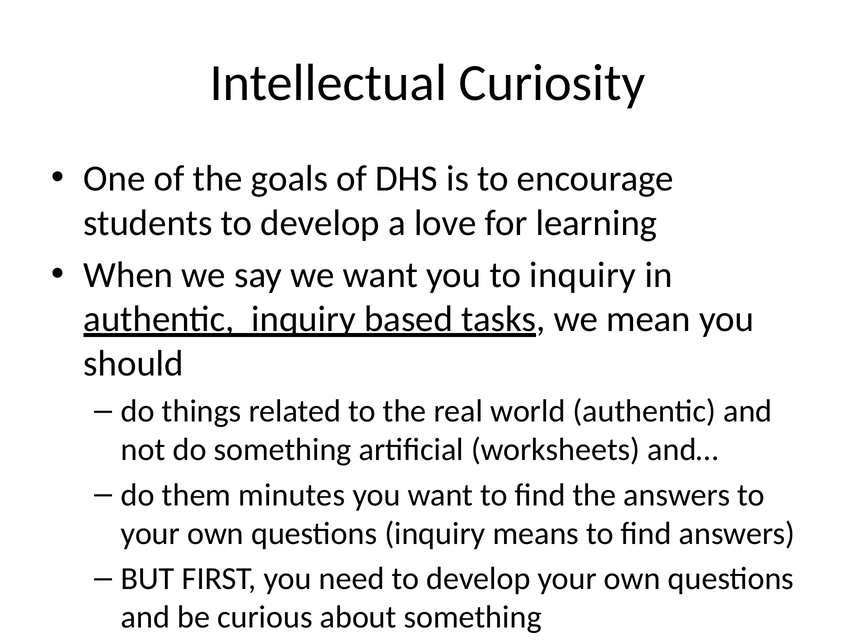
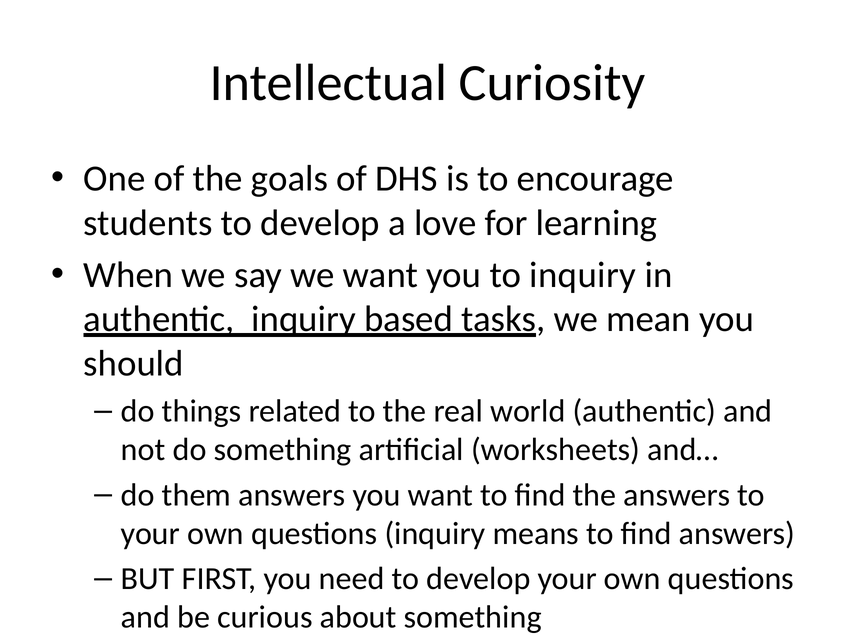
them minutes: minutes -> answers (292, 495)
